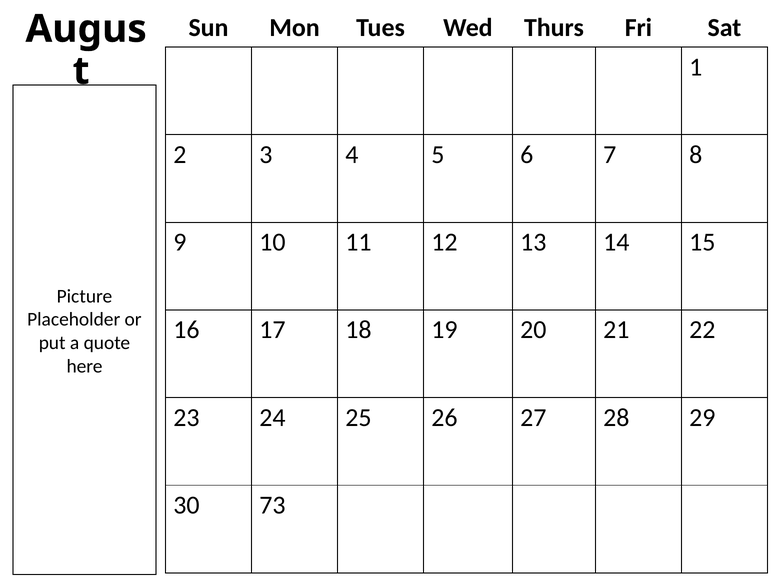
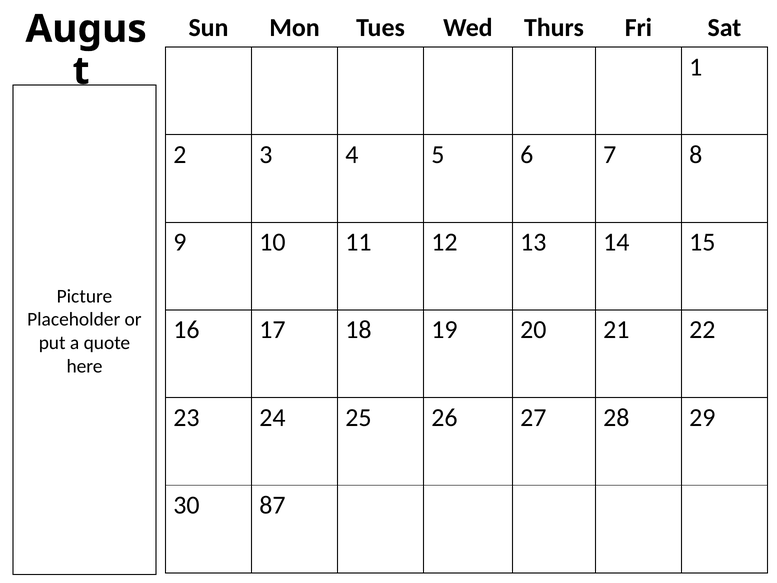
73: 73 -> 87 (272, 505)
